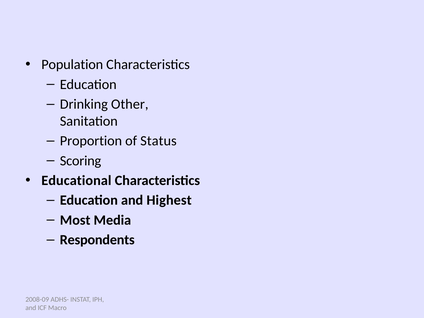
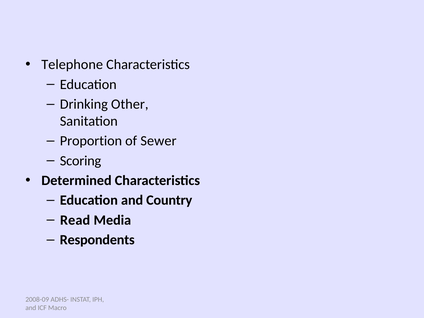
Population: Population -> Telephone (72, 65)
Status: Status -> Sewer (159, 141)
Educational: Educational -> Determined (76, 180)
Highest: Highest -> Country (169, 200)
Most: Most -> Read (75, 220)
